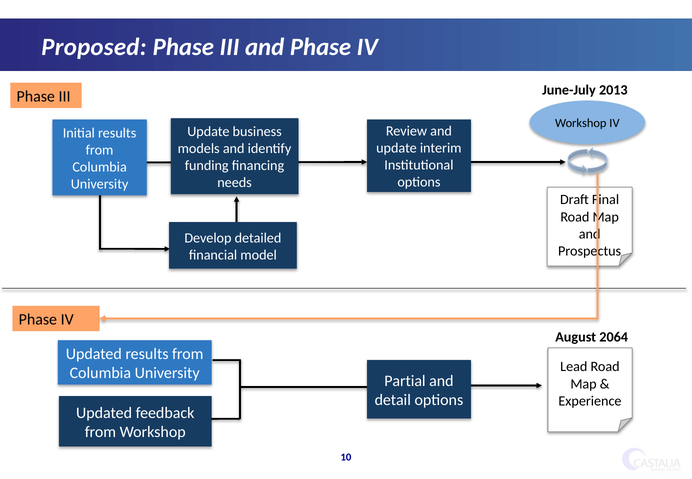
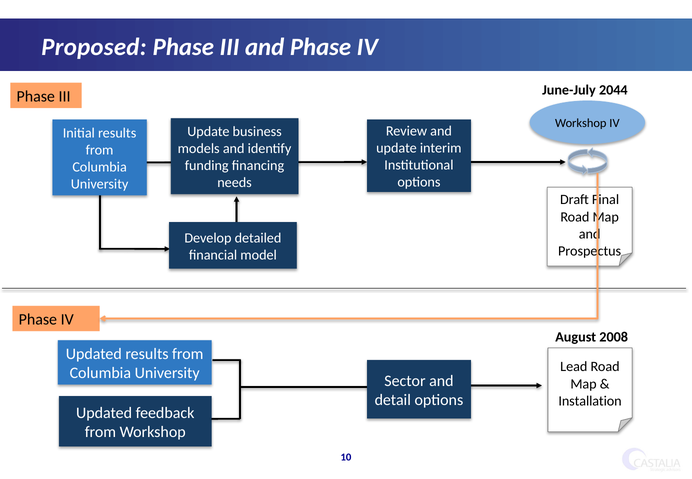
2013: 2013 -> 2044 (613, 90)
2064: 2064 -> 2008 (614, 337)
Partial: Partial -> Sector (405, 381)
Experience: Experience -> Installation (590, 401)
